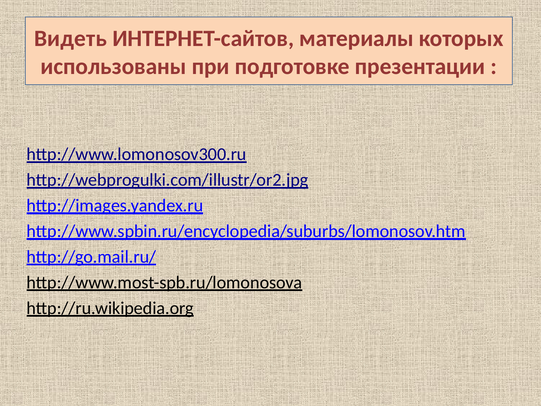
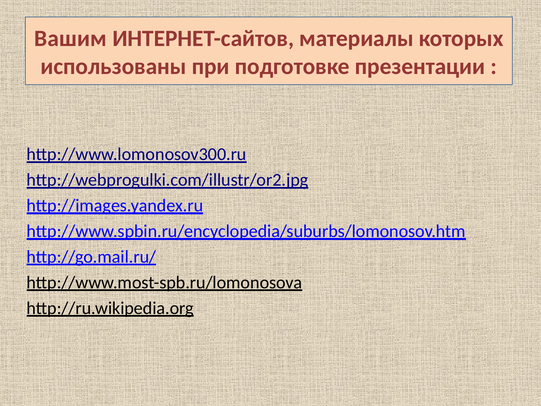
Видеть: Видеть -> Вашим (70, 38)
